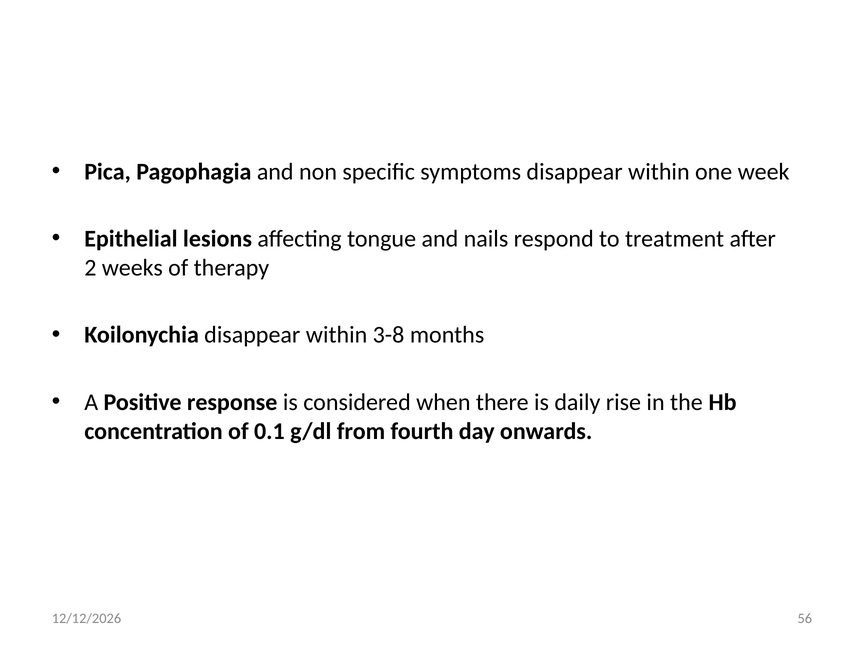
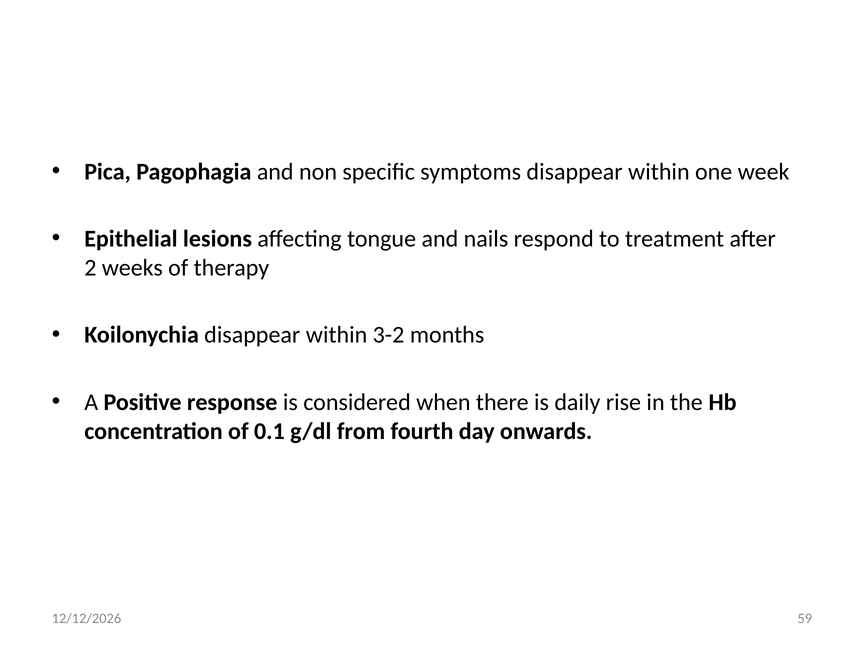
3-8: 3-8 -> 3-2 (389, 335)
56: 56 -> 59 (805, 619)
